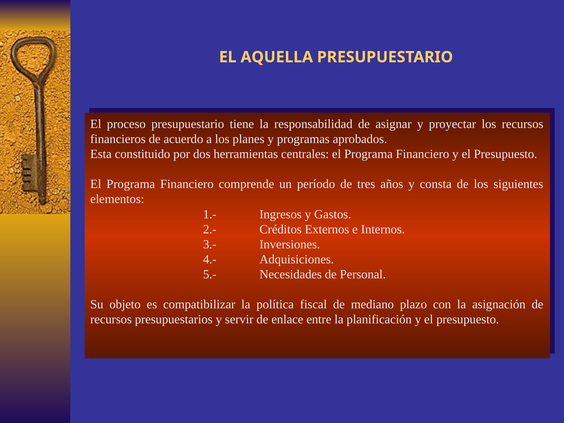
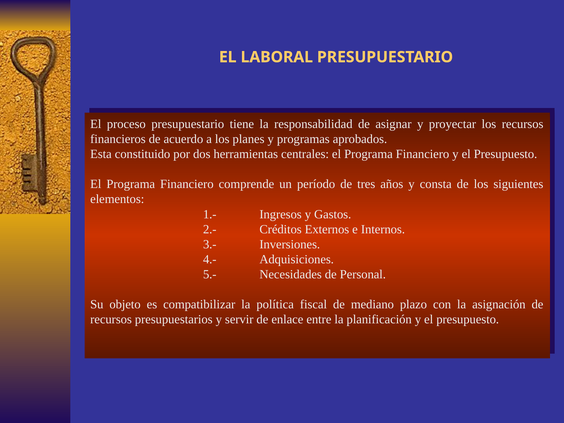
AQUELLA: AQUELLA -> LABORAL (277, 57)
